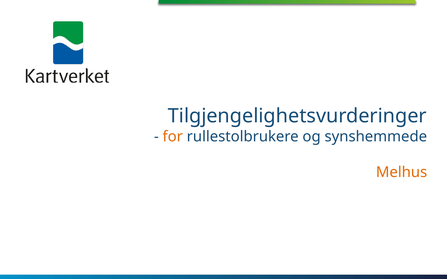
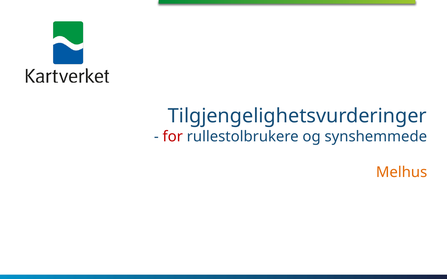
for colour: orange -> red (173, 137)
